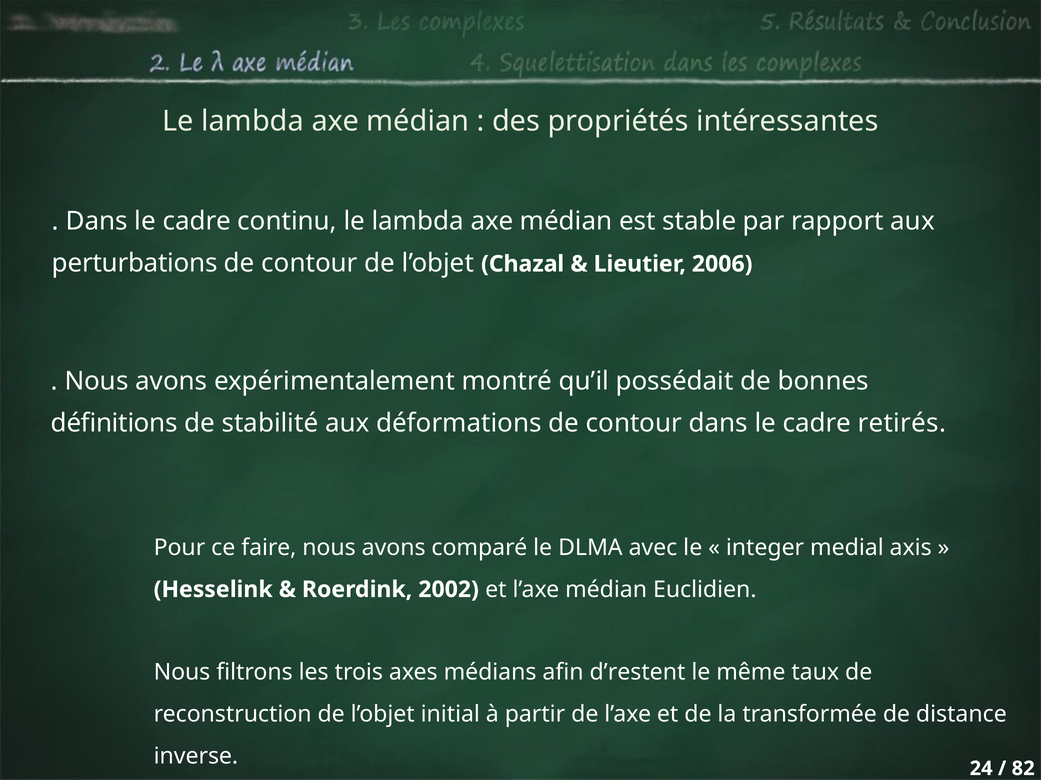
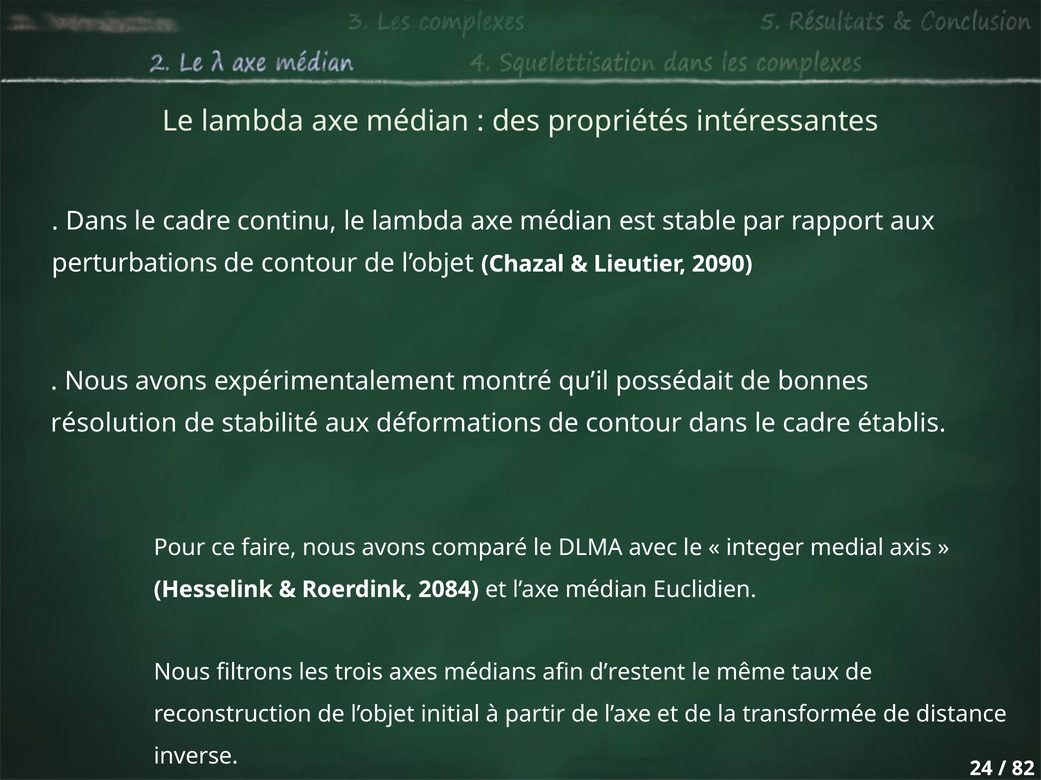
2006: 2006 -> 2090 (722, 264)
définitions: définitions -> résolution (114, 424)
retirés: retirés -> établis (902, 424)
2002: 2002 -> 2084 (449, 590)
